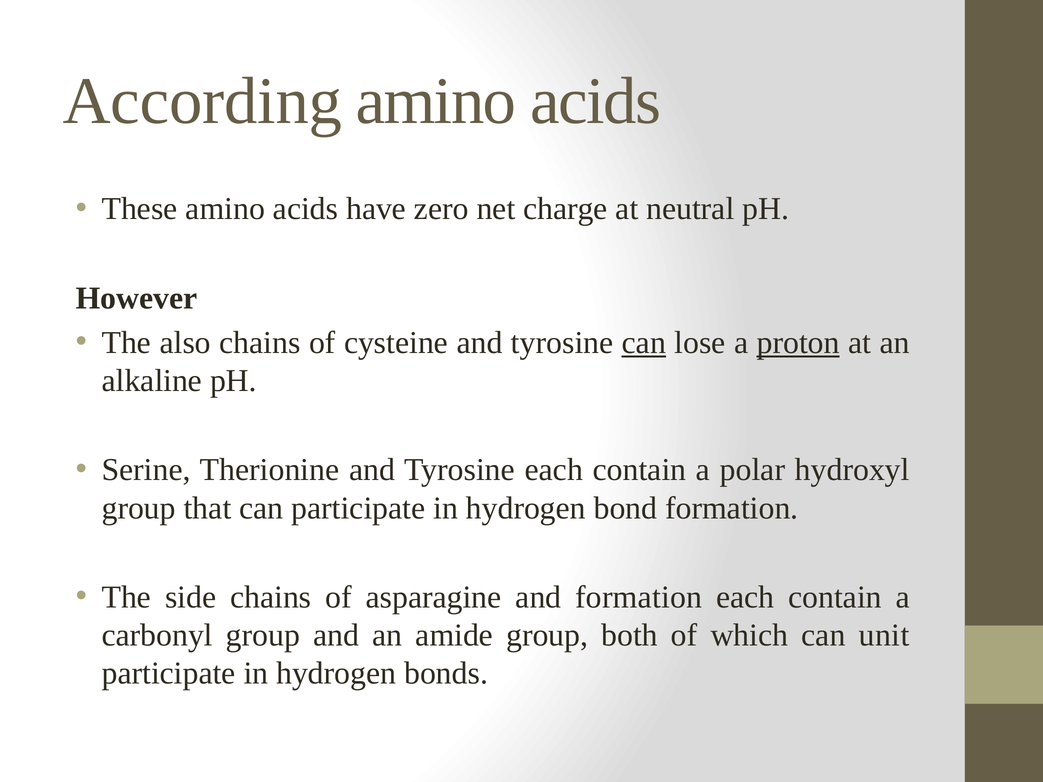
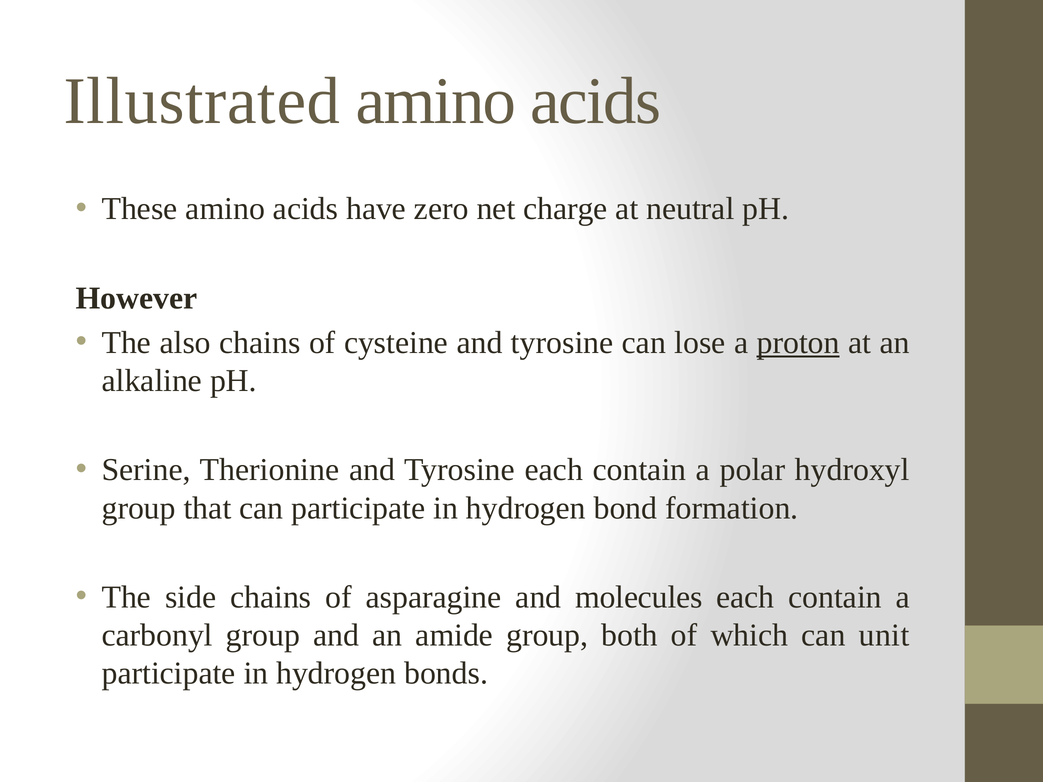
According: According -> Illustrated (202, 101)
can underline: present -> none (644, 343)
and formation: formation -> molecules (639, 597)
